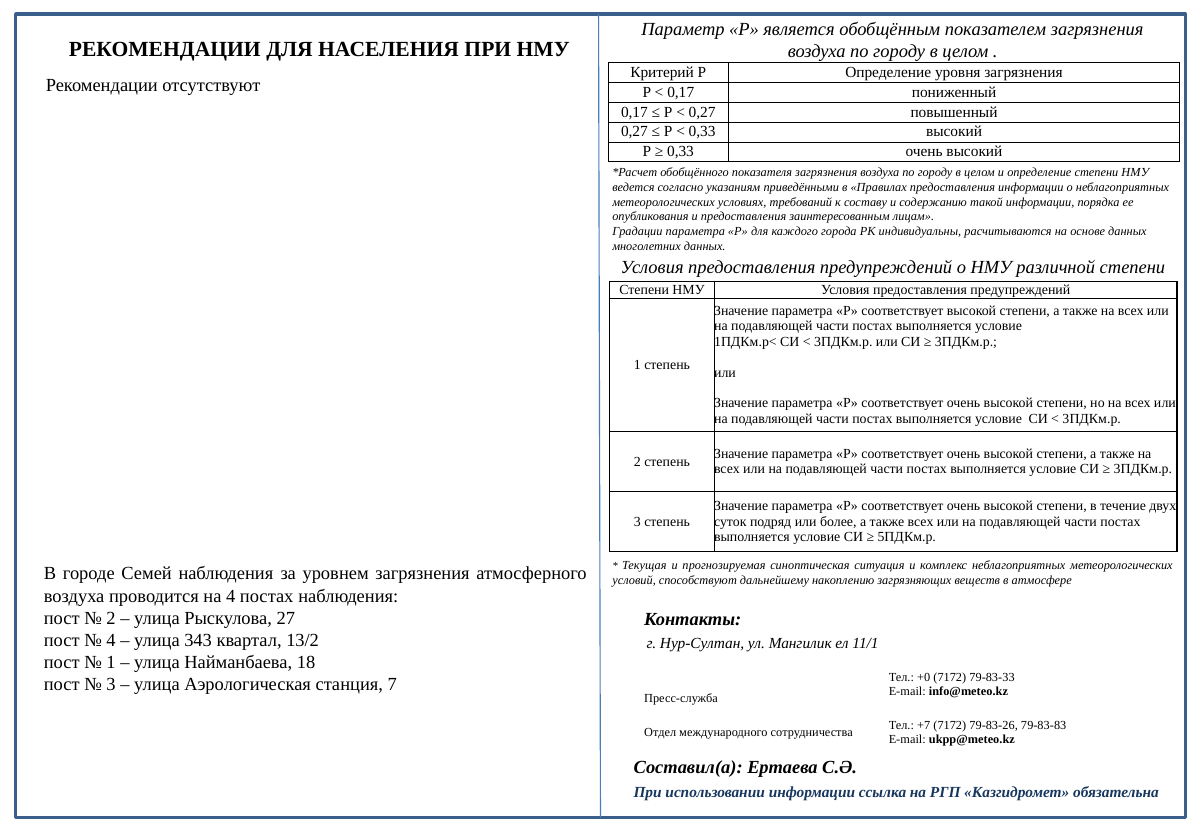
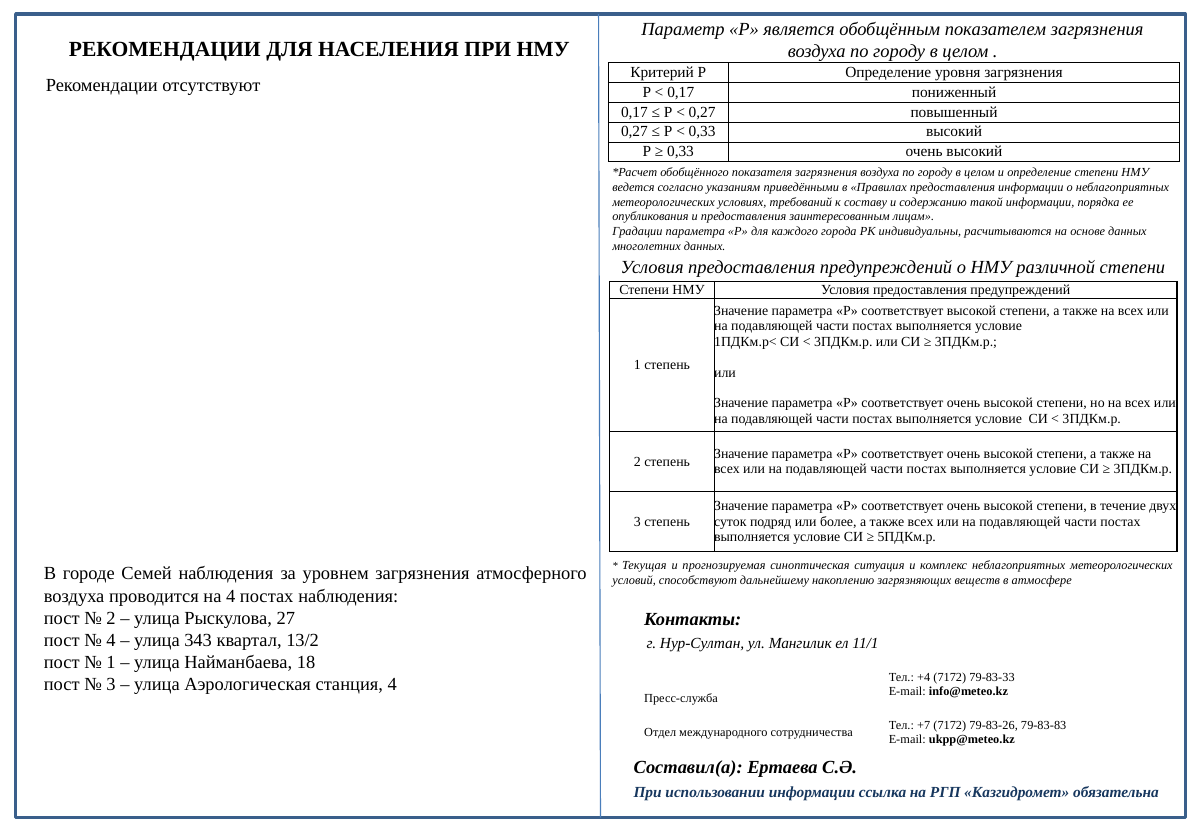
+0: +0 -> +4 (924, 677)
станция 7: 7 -> 4 (392, 684)
